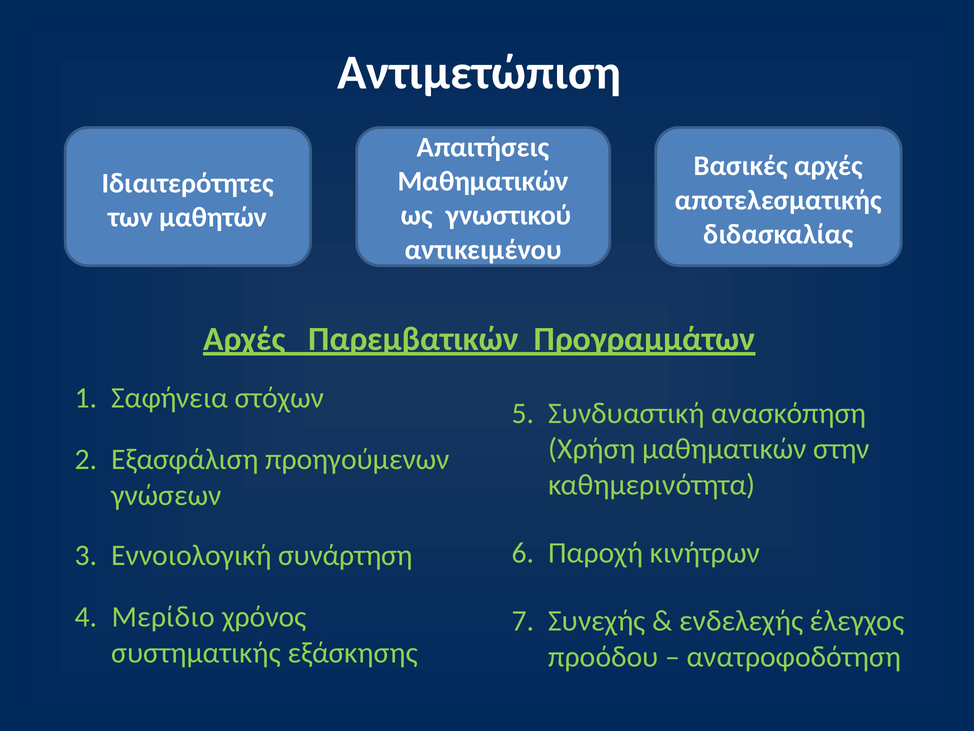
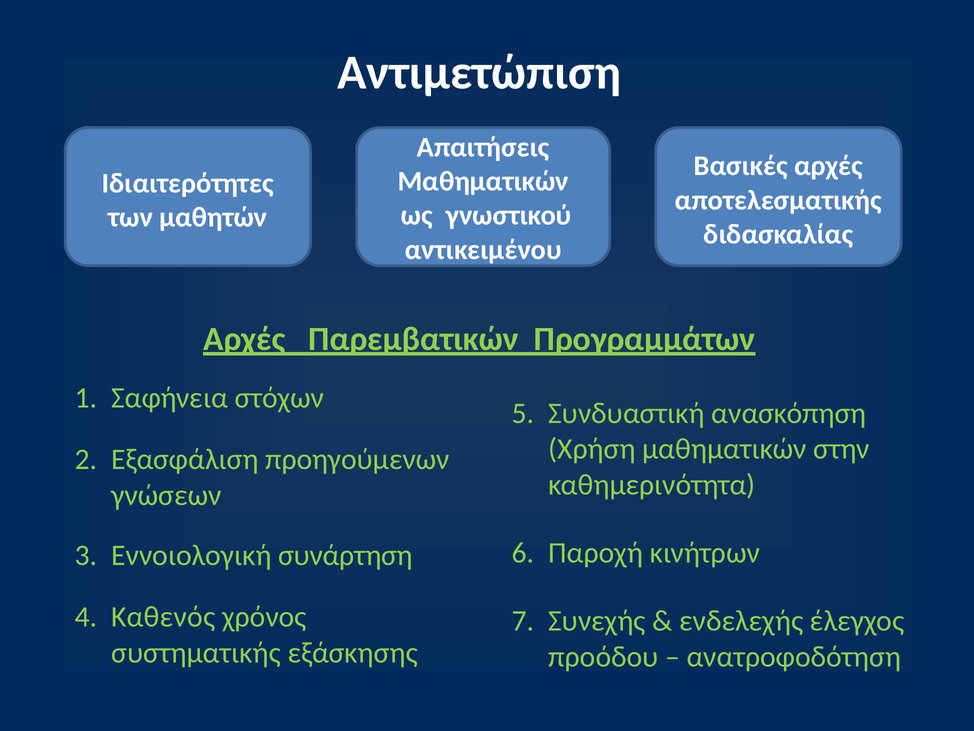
Μερίδιο: Μερίδιο -> Καθενός (163, 617)
